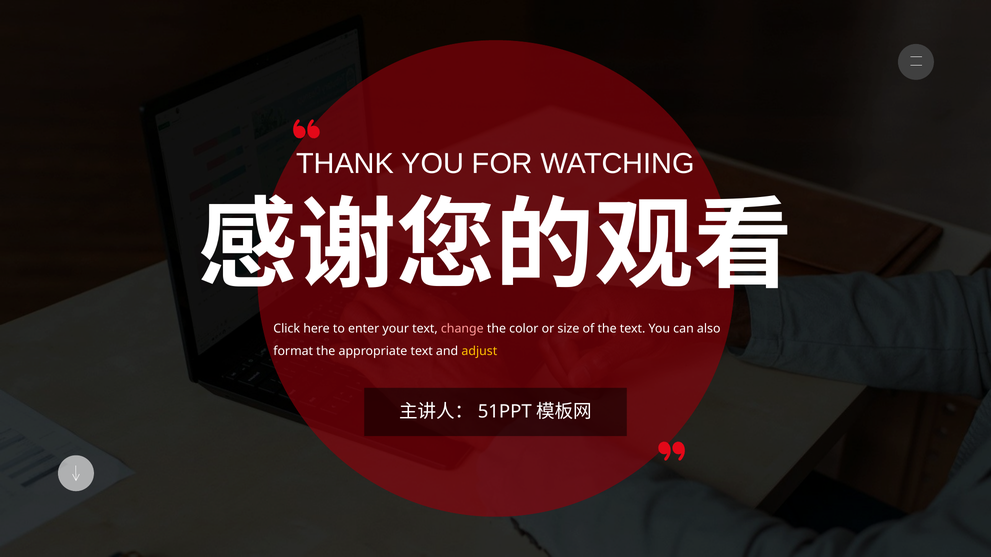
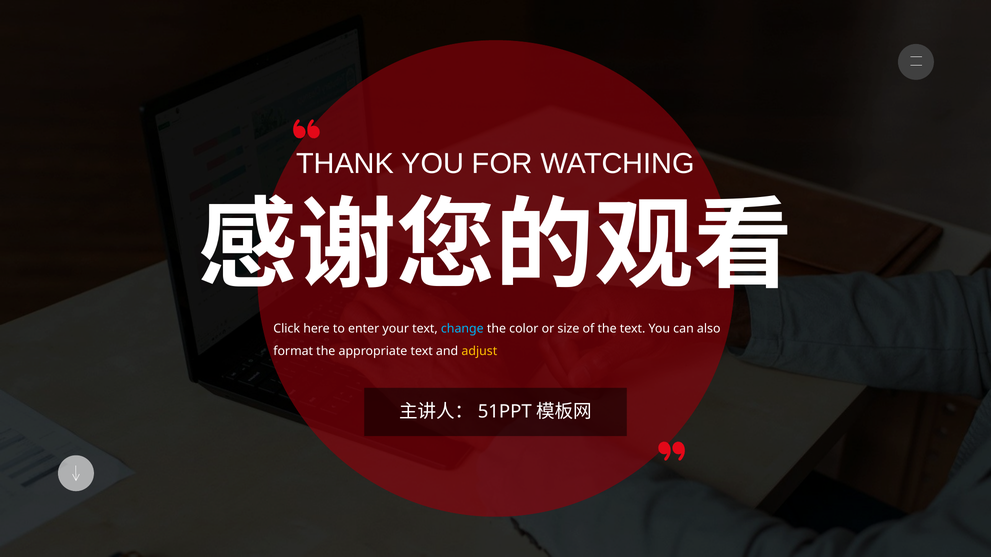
change colour: pink -> light blue (462, 329)
